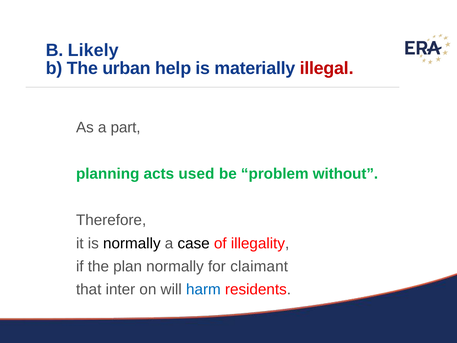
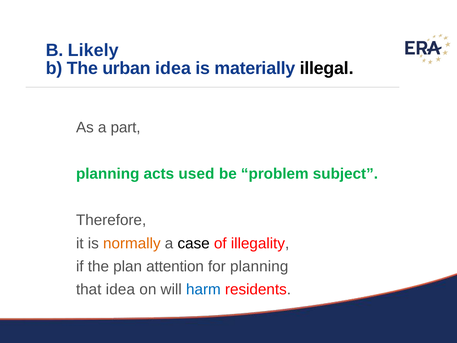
urban help: help -> idea (173, 68)
illegal colour: red -> black (327, 68)
without: without -> subject (345, 174)
normally colour: black -> orange (132, 243)
plan normally: normally -> attention (175, 266)
for claimant: claimant -> planning (259, 266)
that inter: inter -> idea (120, 289)
